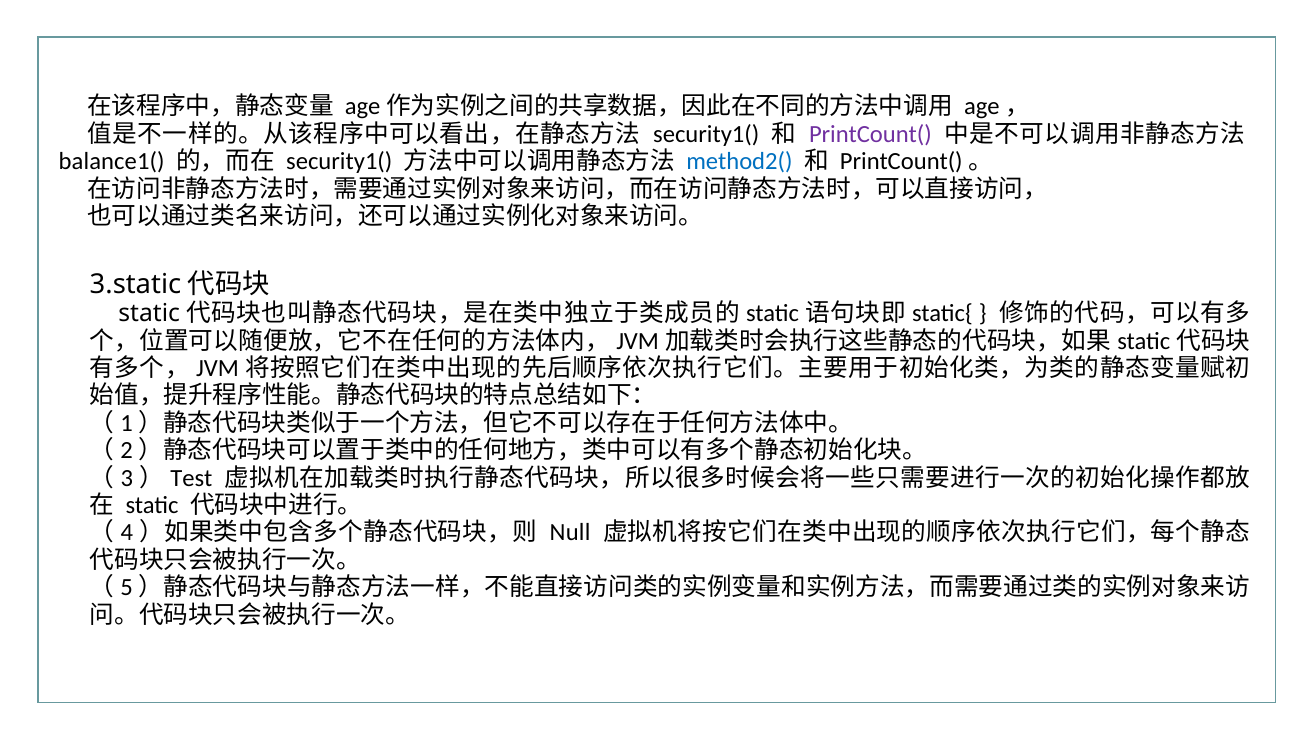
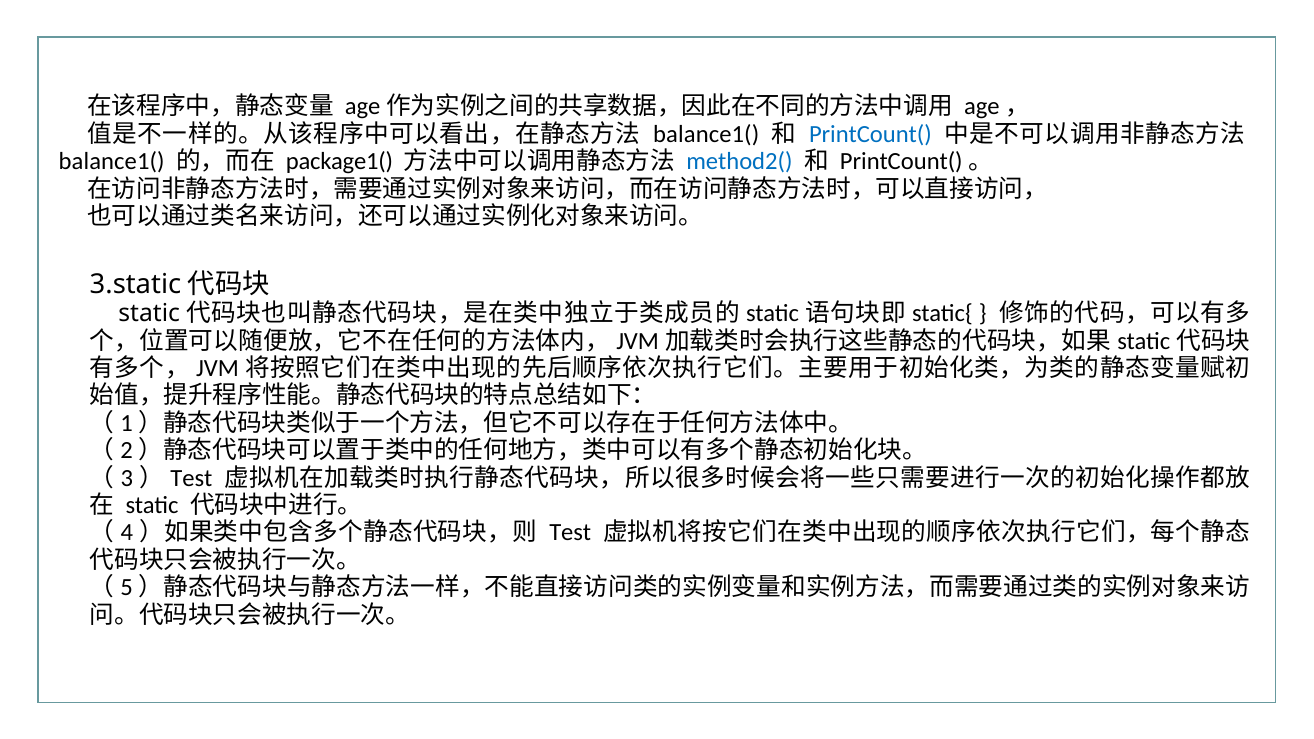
security1(: security1( -> balance1( (706, 134)
PrintCount( colour: purple -> blue (870, 134)
security1(: security1( -> package1( (339, 162)
Null: Null -> Test (570, 533)
